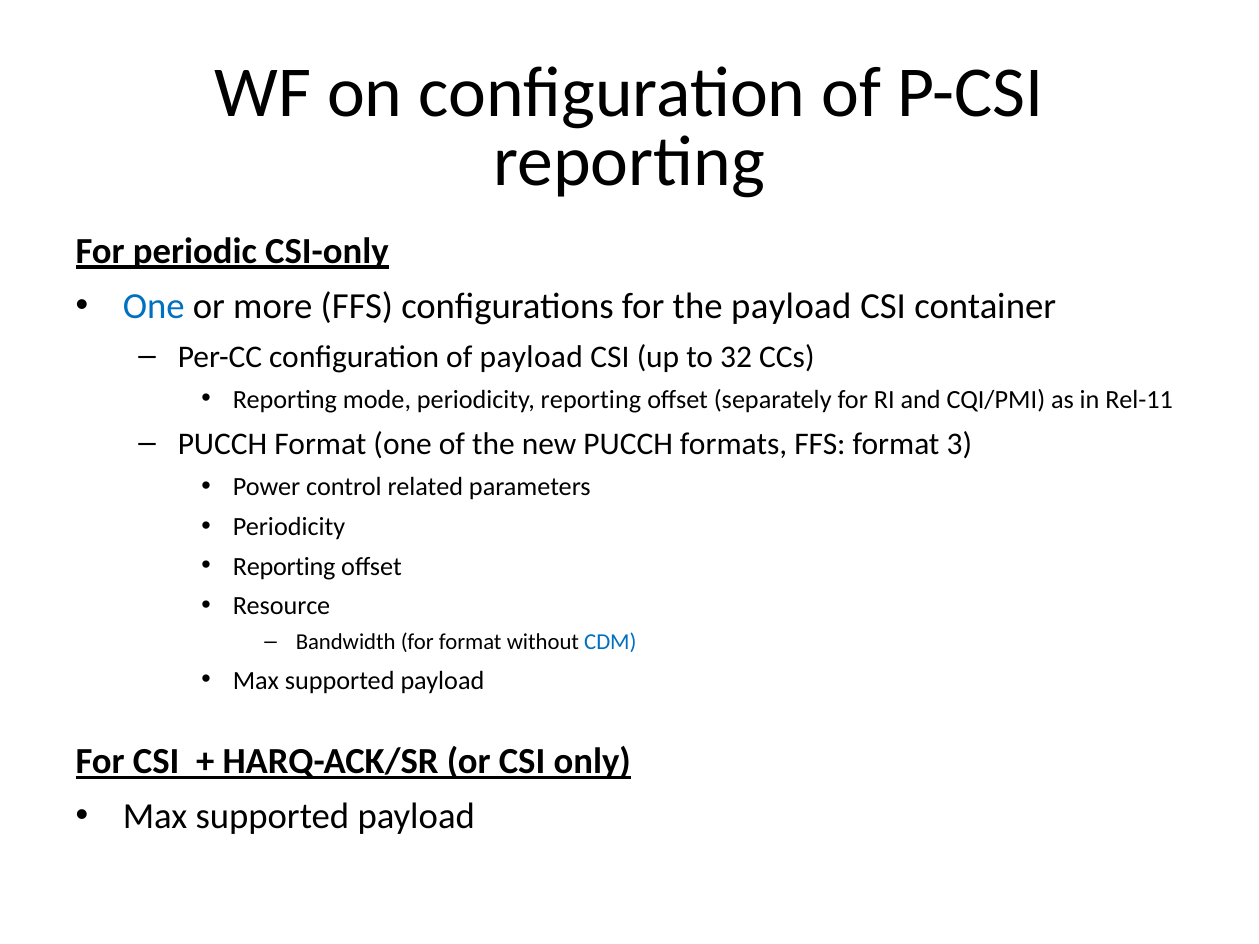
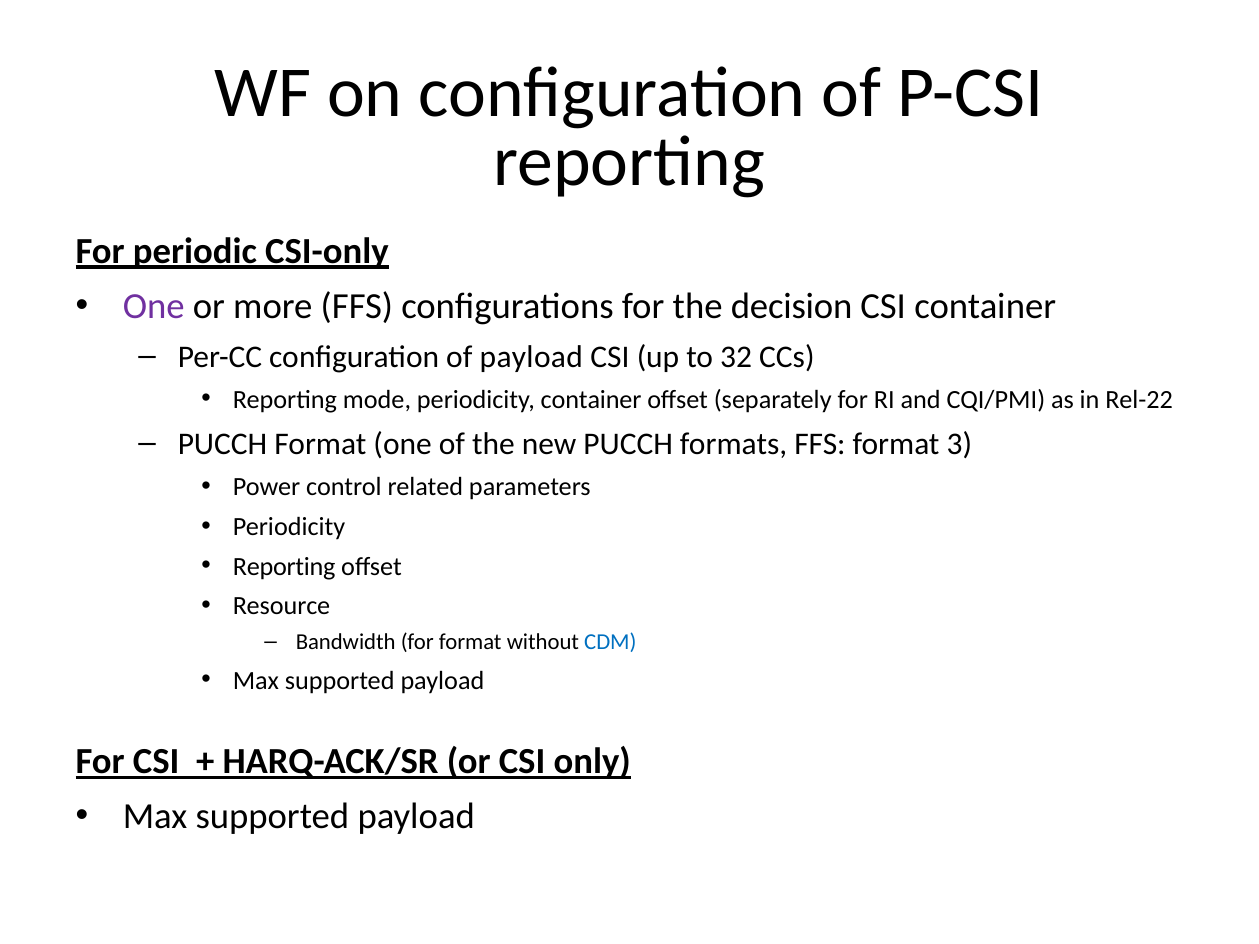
One colour: blue -> purple (154, 306)
the payload: payload -> decision (792, 306)
periodicity reporting: reporting -> container (591, 399)
Rel-11: Rel-11 -> Rel-22 (1139, 399)
